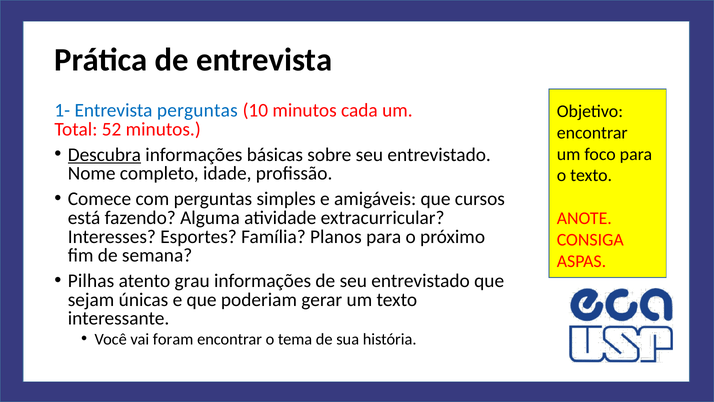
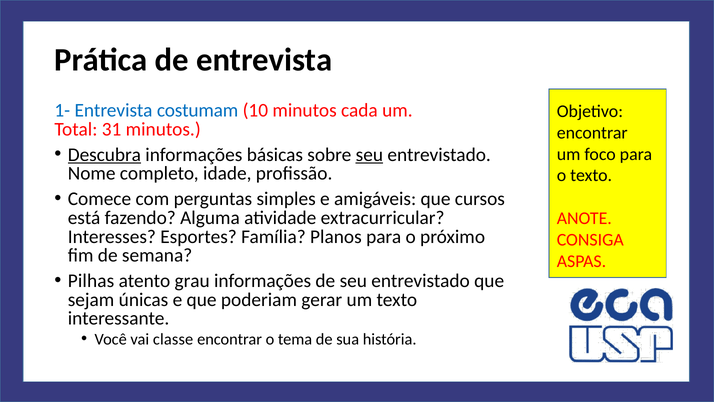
Entrevista perguntas: perguntas -> costumam (198, 110)
52: 52 -> 31 (112, 129)
seu underline: none -> present (369, 155)
foram: foram -> classe (173, 339)
